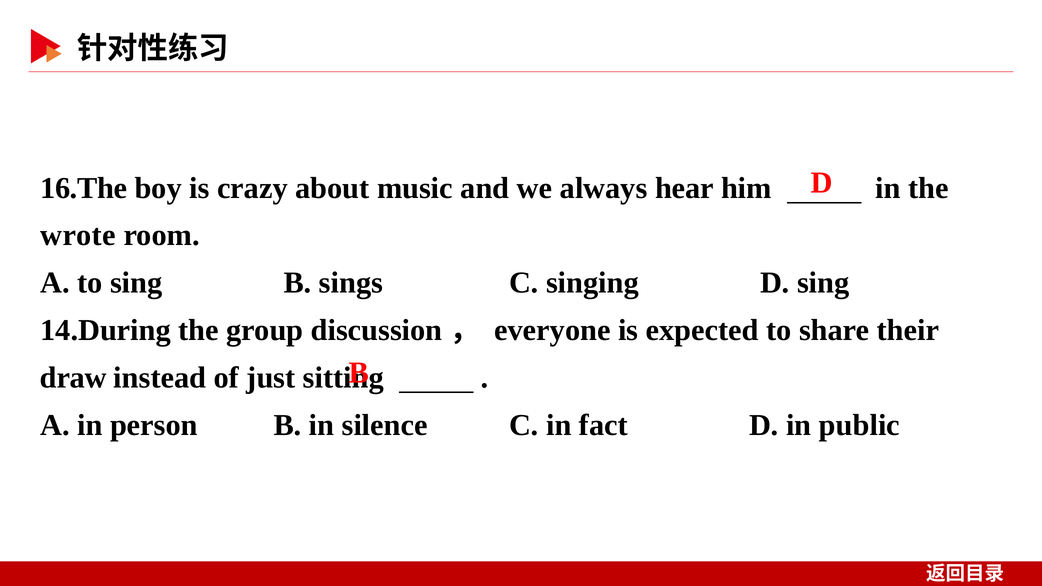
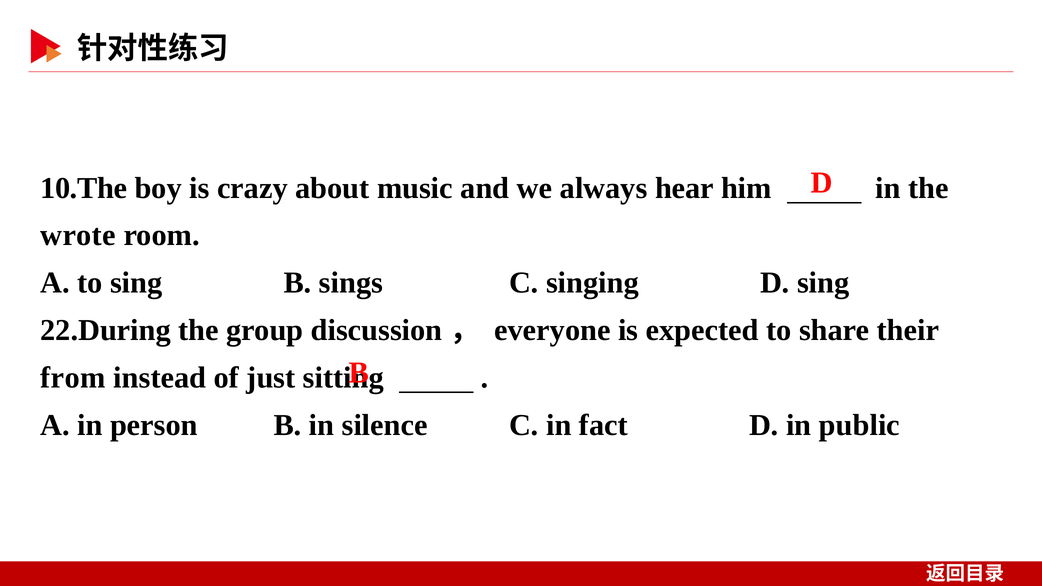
16.The: 16.The -> 10.The (84, 188)
14.During: 14.During -> 22.During (105, 330)
draw: draw -> from (73, 378)
